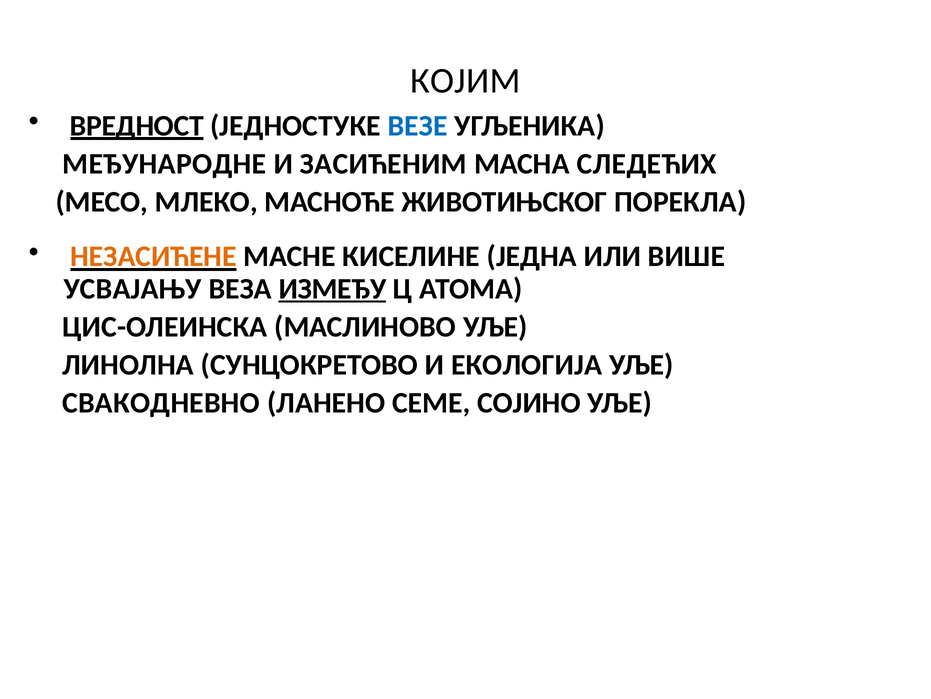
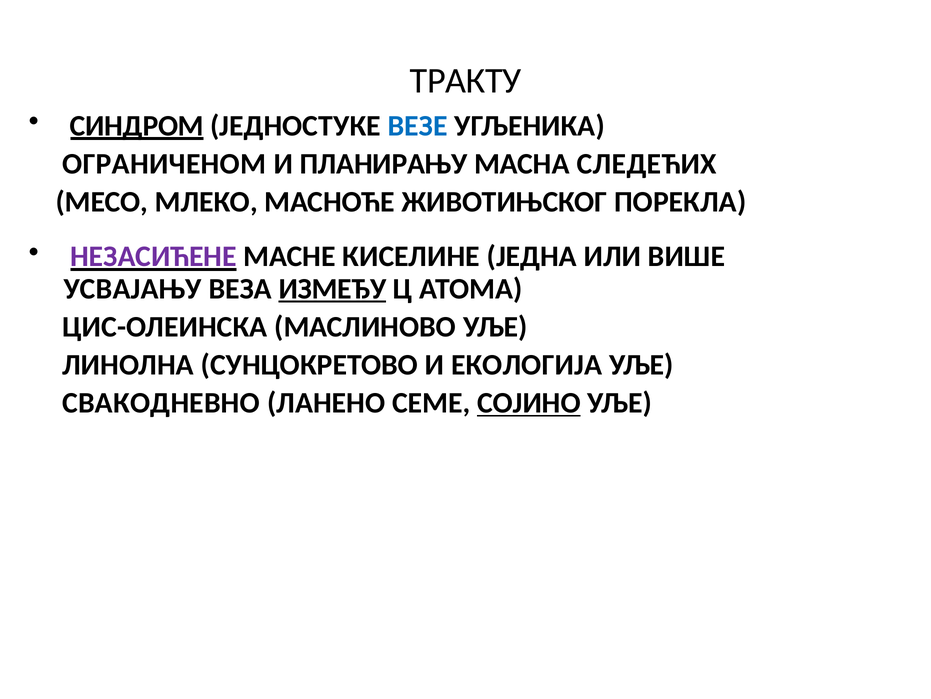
КОЈИМ: КОЈИМ -> ТРАКТУ (466, 81)
ВРЕДНОСТ: ВРЕДНОСТ -> СИНДРОМ (137, 126)
МЕЂУНАРОДНЕ: МЕЂУНАРОДНЕ -> ОГРАНИЧЕНОМ (164, 164)
ЗАСИЋЕНИМ: ЗАСИЋЕНИМ -> ПЛАНИРАЊУ (383, 164)
НЕЗАСИЋЕНЕ colour: orange -> purple (153, 256)
СОЈИНО underline: none -> present (529, 403)
